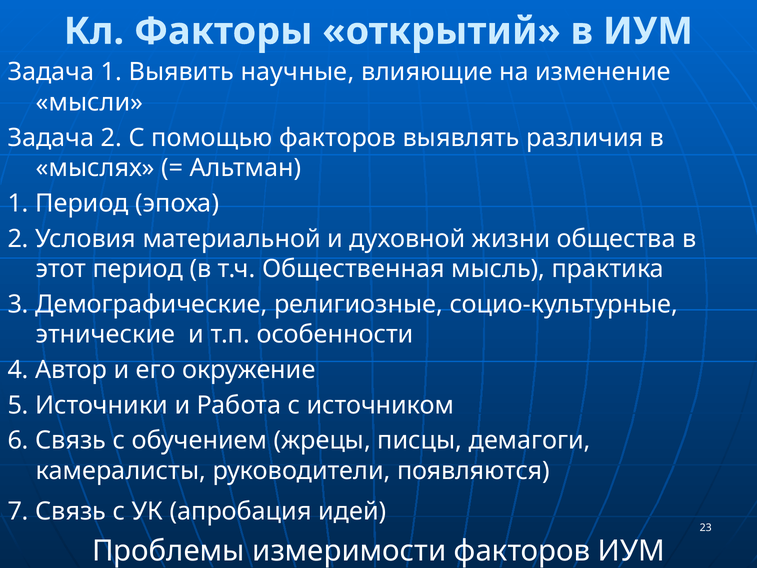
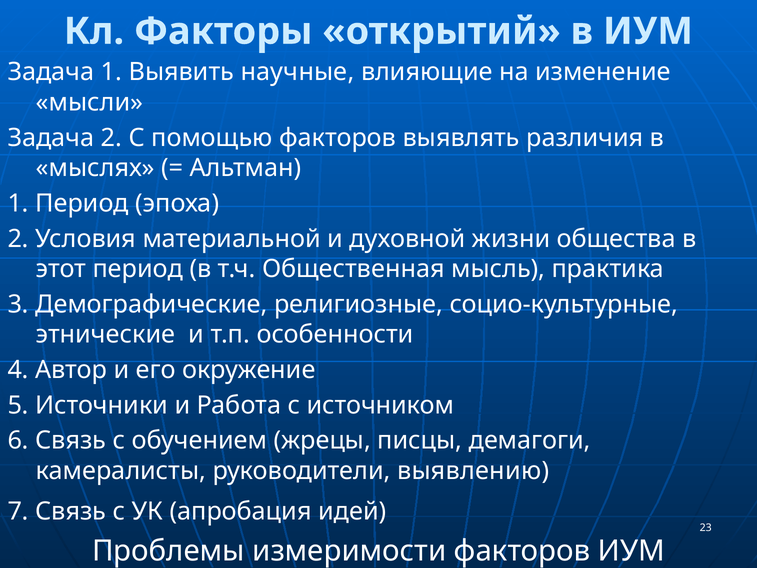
появляются: появляются -> выявлению (473, 471)
